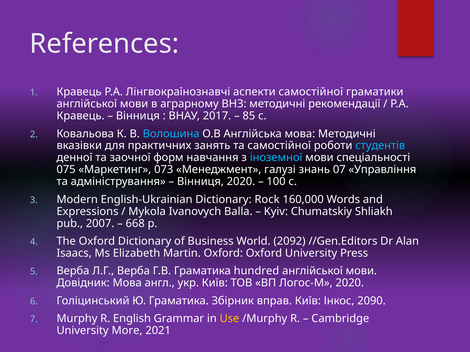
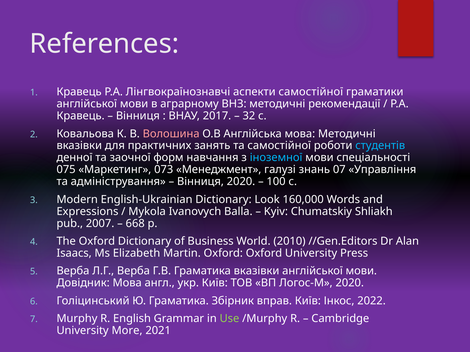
85: 85 -> 32 (249, 116)
Волошина colour: light blue -> pink (171, 134)
Rock: Rock -> Look (267, 200)
2092: 2092 -> 2010 (290, 242)
Граматика hundred: hundred -> вказівки (257, 271)
2090: 2090 -> 2022 (372, 301)
Use colour: yellow -> light green (229, 319)
